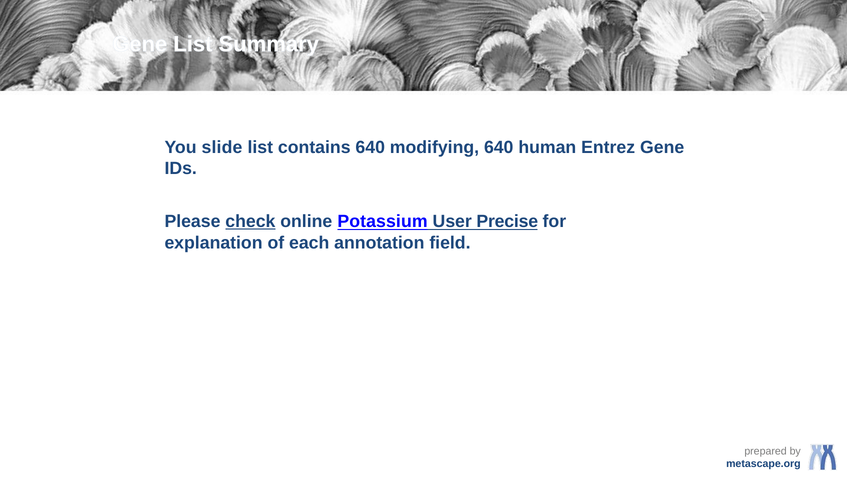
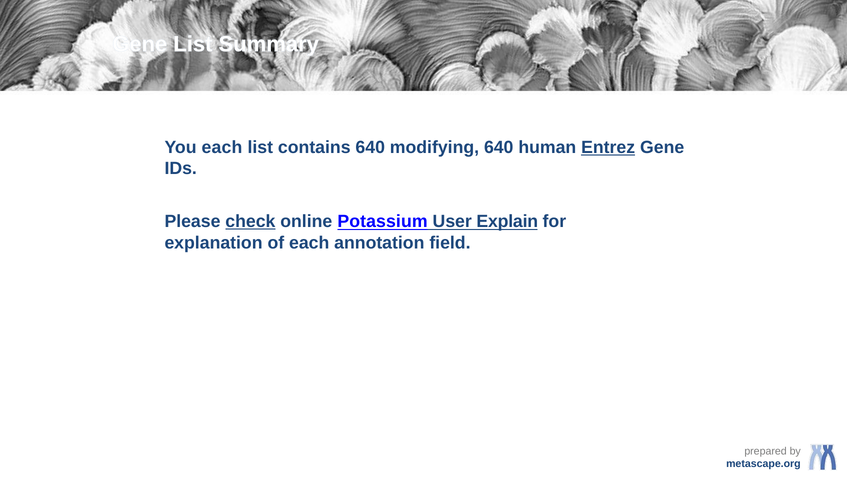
You slide: slide -> each (222, 147)
Entrez underline: none -> present (608, 147)
Precise: Precise -> Explain (507, 221)
